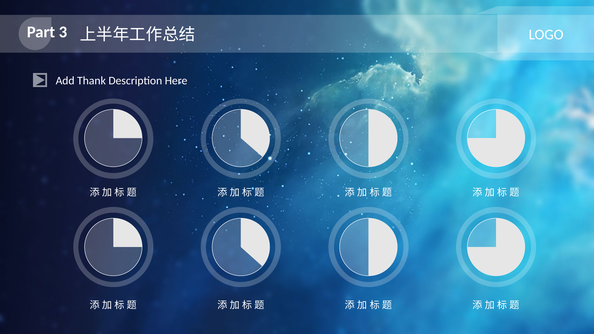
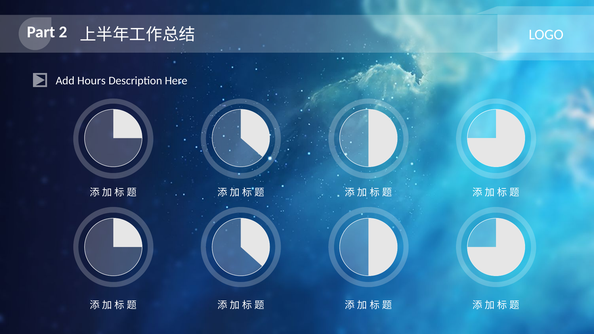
3: 3 -> 2 (63, 32)
Thank: Thank -> Hours (91, 81)
